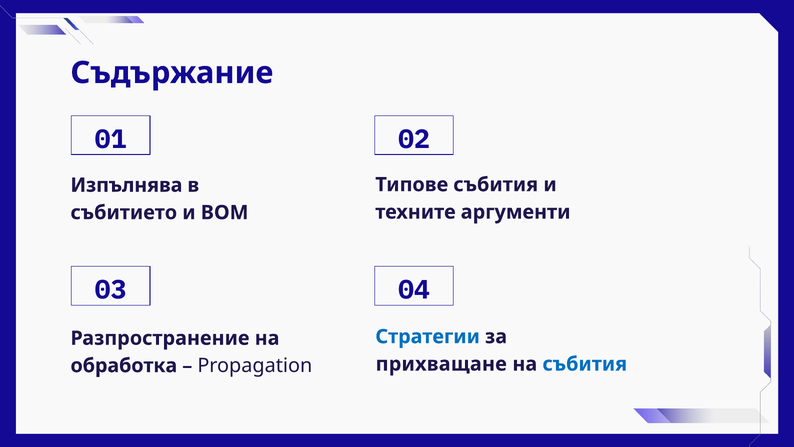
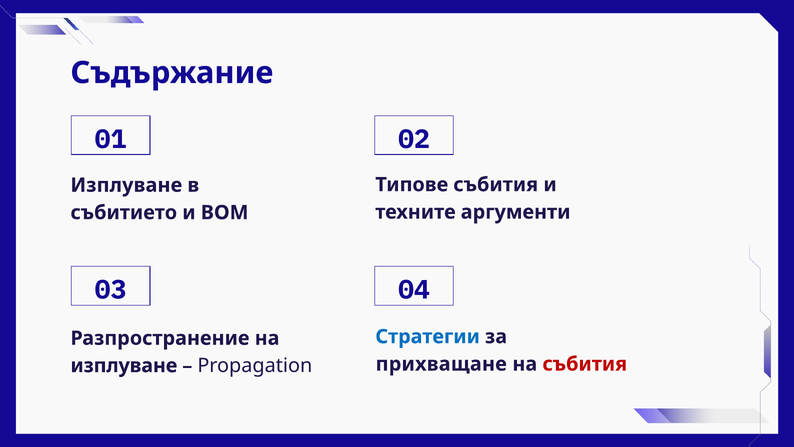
Изпълнява: Изпълнява -> Изплуване (126, 185)
събития colour: blue -> red (585, 364)
обработка: обработка -> изплуване (124, 365)
